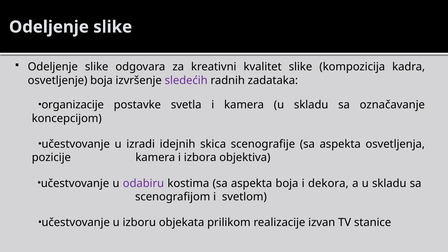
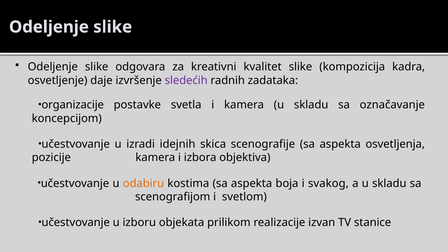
osvetljenje boja: boja -> daje (101, 80)
odabiru colour: purple -> orange (143, 183)
dekora: dekora -> svakog (328, 183)
